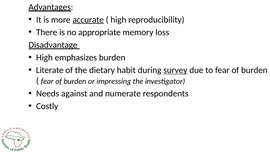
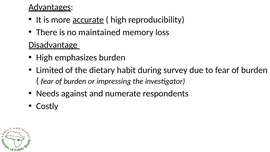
appropriate: appropriate -> maintained (99, 32)
Literate: Literate -> Limited (50, 70)
survey underline: present -> none (175, 70)
